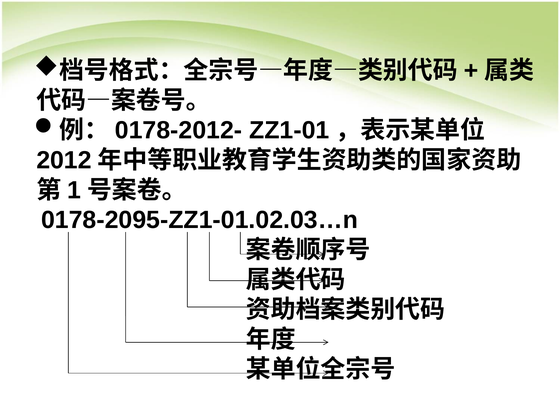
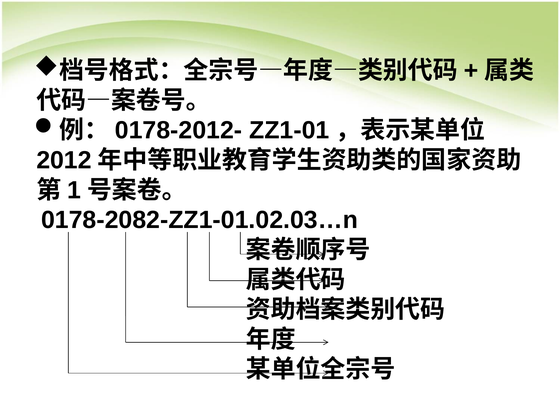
0178-2095-ZZ1-01.02.03…n: 0178-2095-ZZ1-01.02.03…n -> 0178-2082-ZZ1-01.02.03…n (199, 220)
